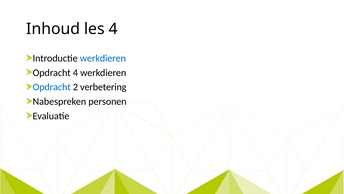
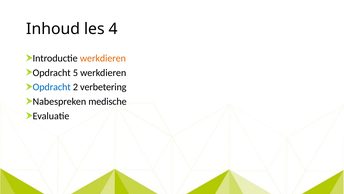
werkdieren colour: blue -> orange (103, 58)
Opdracht 4: 4 -> 5 (75, 73)
personen: personen -> medische (108, 101)
